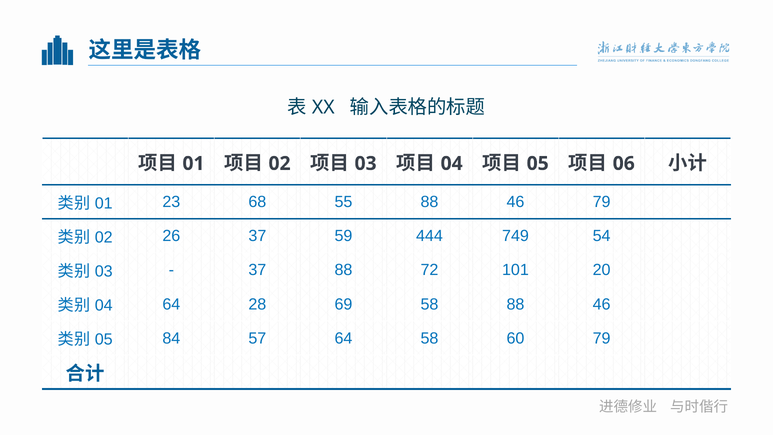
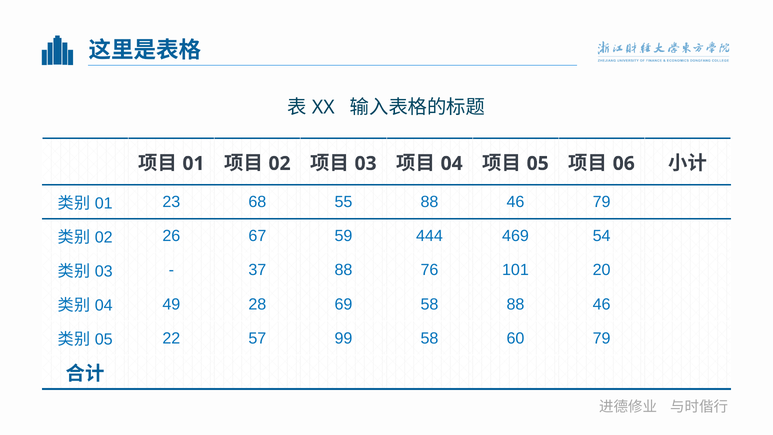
26 37: 37 -> 67 (257, 236)
749: 749 -> 469 (516, 236)
72: 72 -> 76 (430, 270)
64: 64 -> 49 (171, 304)
84: 84 -> 22 (171, 338)
57 64: 64 -> 99 (343, 338)
